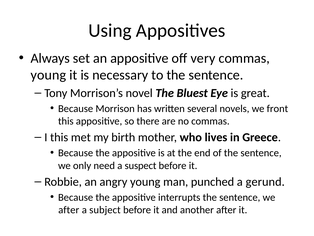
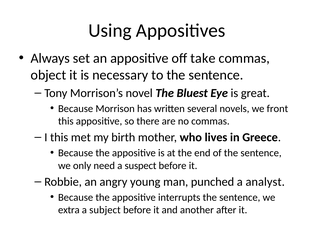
very: very -> take (203, 58)
young: young -> object (48, 75)
gerund: gerund -> analyst (265, 181)
after: after -> extra (69, 209)
